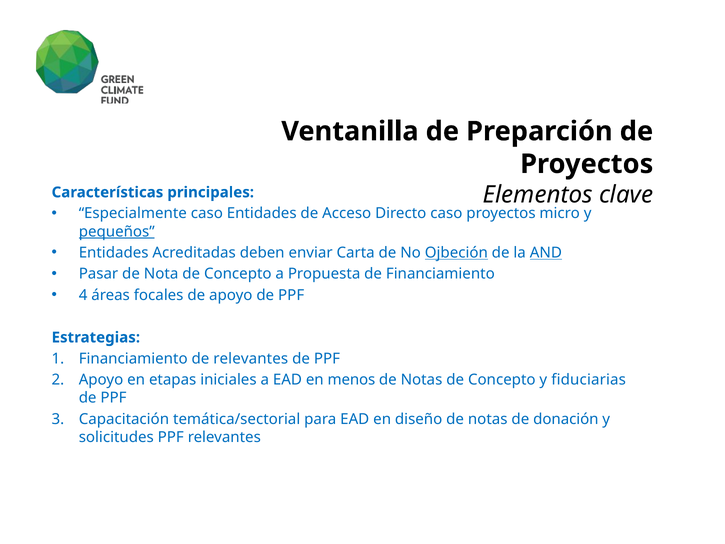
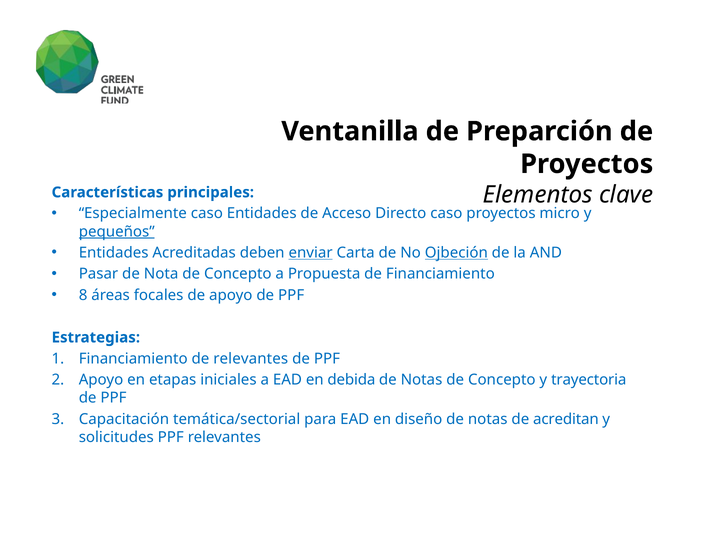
enviar underline: none -> present (311, 253)
AND underline: present -> none (546, 253)
4: 4 -> 8 (83, 295)
menos: menos -> debida (351, 380)
fiduciarias: fiduciarias -> trayectoria (589, 380)
donación: donación -> acreditan (566, 419)
